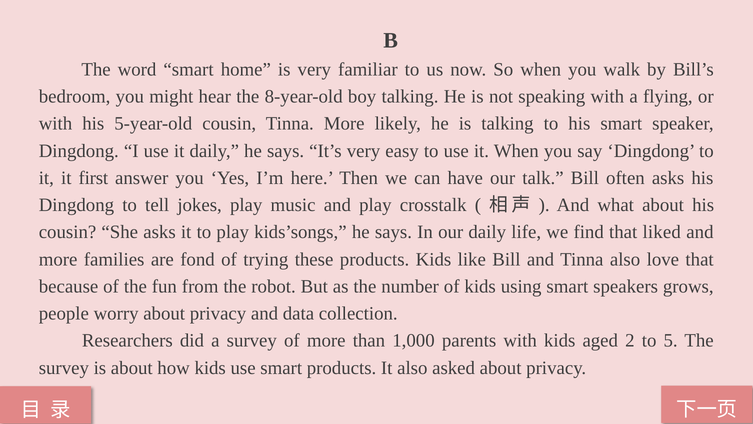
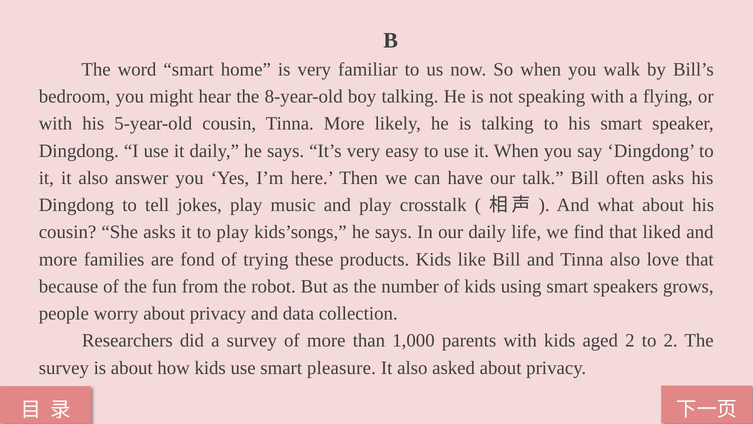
it it first: first -> also (93, 178)
to 5: 5 -> 2 (671, 340)
smart products: products -> pleasure (341, 367)
